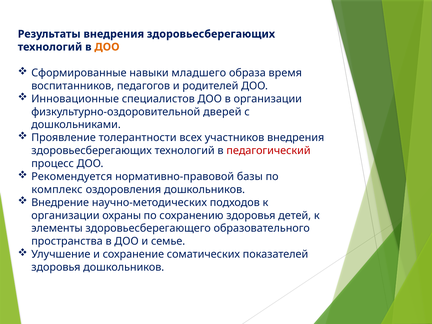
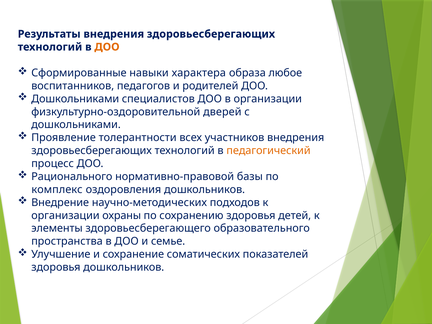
младшего: младшего -> характера (199, 73)
время: время -> любое (285, 73)
Инновационные: Инновационные -> Дошкольниками (75, 99)
педагогический colour: red -> orange (268, 151)
Рекомендуется: Рекомендуется -> Рационального (72, 177)
